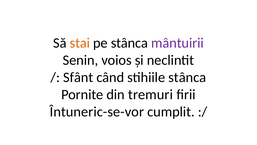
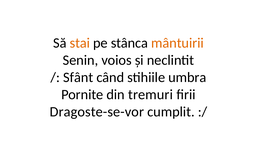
mântuirii colour: purple -> orange (177, 43)
stihiile stânca: stânca -> umbra (187, 77)
Întuneric-se-vor: Întuneric-se-vor -> Dragoste-se-vor (97, 111)
